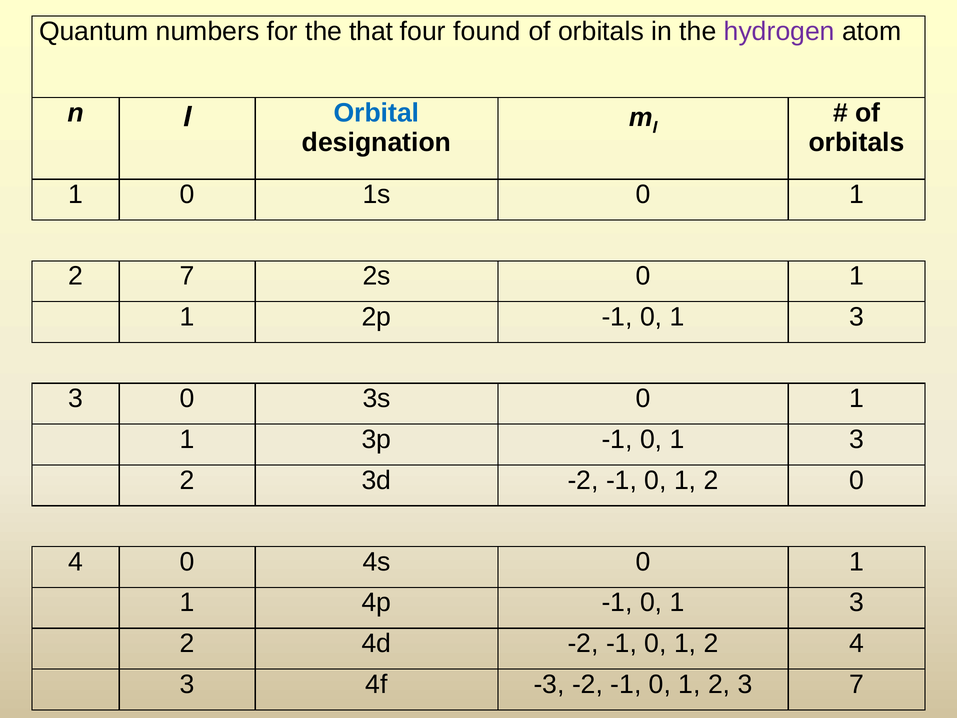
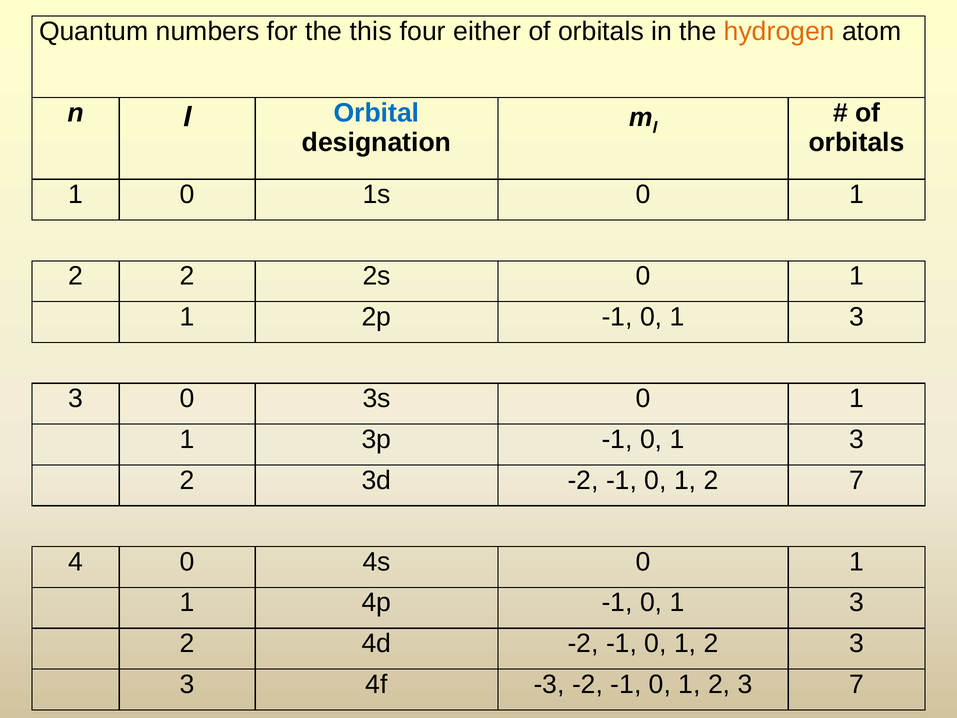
that: that -> this (371, 31)
found: found -> either (487, 31)
hydrogen colour: purple -> orange (779, 31)
2 7: 7 -> 2 (187, 276)
2 0: 0 -> 7 (857, 480)
4: 4 -> 3 (857, 643)
